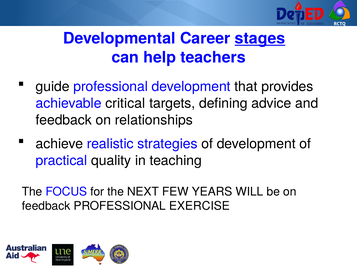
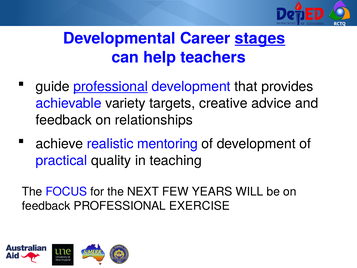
professional underline: none -> present (111, 87)
critical: critical -> variety (125, 103)
defining: defining -> creative (223, 103)
strategies: strategies -> mentoring (167, 144)
